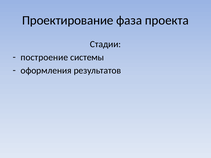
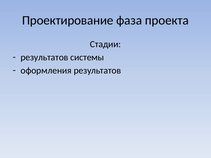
построение: построение -> результатов (44, 57)
